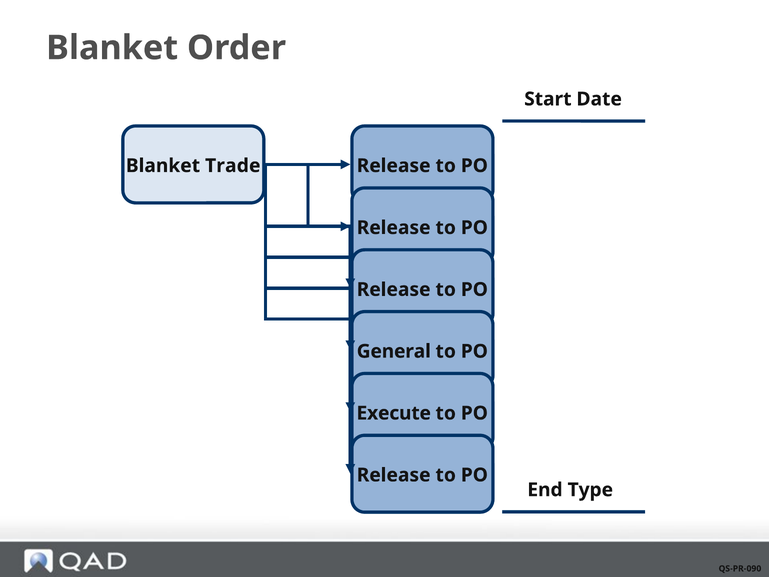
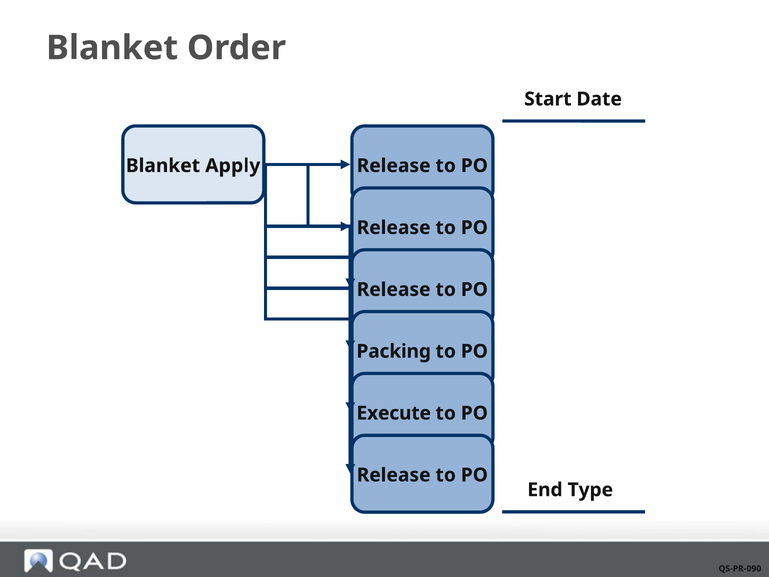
Trade: Trade -> Apply (233, 166)
General: General -> Packing (394, 351)
